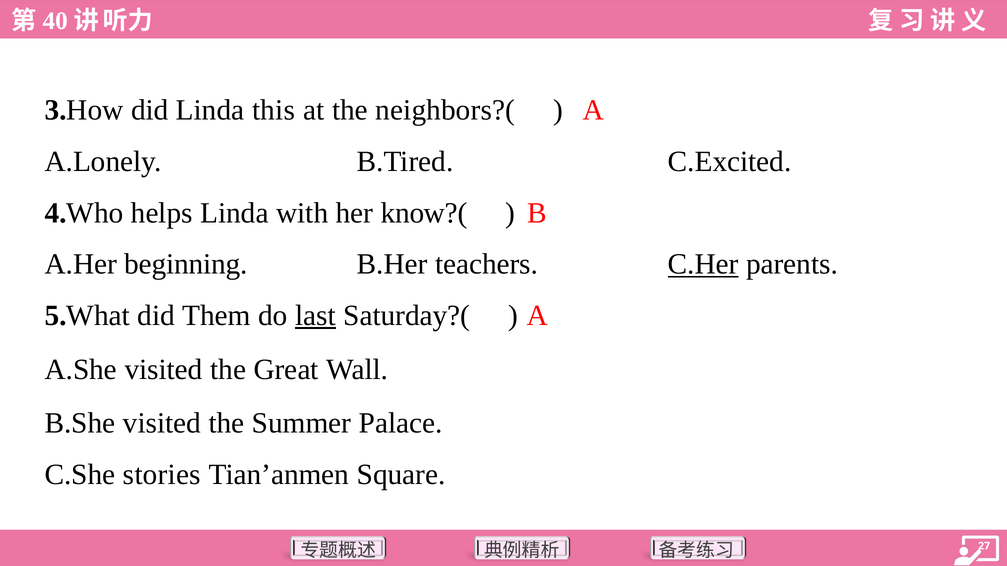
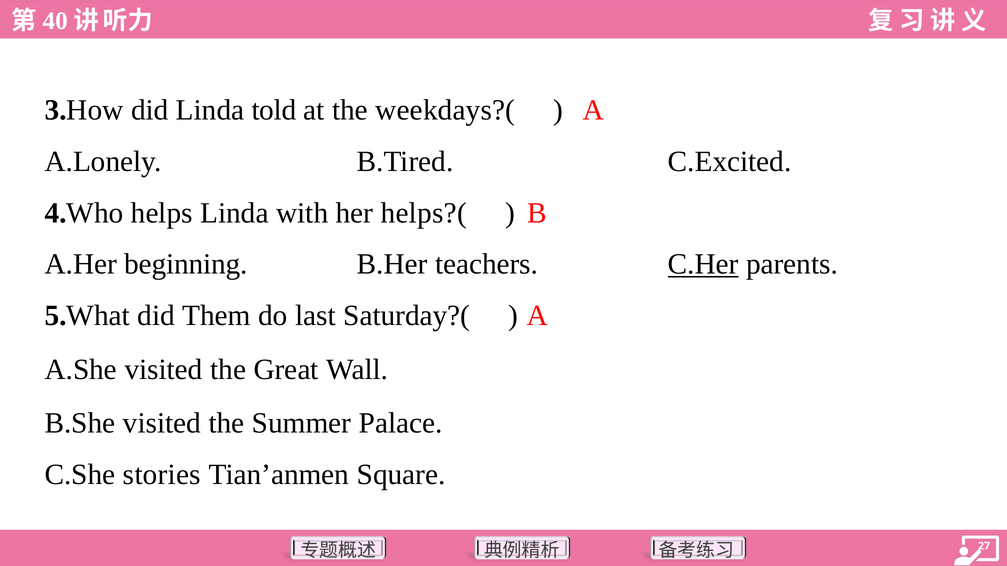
this: this -> told (274, 110)
neighbors?(: neighbors?( -> weekdays?( (445, 110)
know?(: know?( -> helps?( (424, 213)
last underline: present -> none (316, 316)
